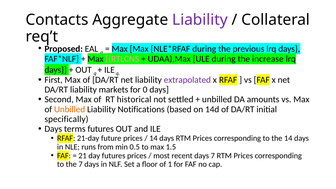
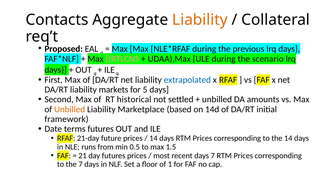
Liability colour: purple -> orange (200, 20)
increase: increase -> scenario (268, 59)
extrapolated colour: purple -> blue (187, 80)
0: 0 -> 5 (145, 90)
Notifications: Notifications -> Marketplace (141, 109)
specifically: specifically -> framework (66, 119)
Days: Days -> Date (53, 129)
